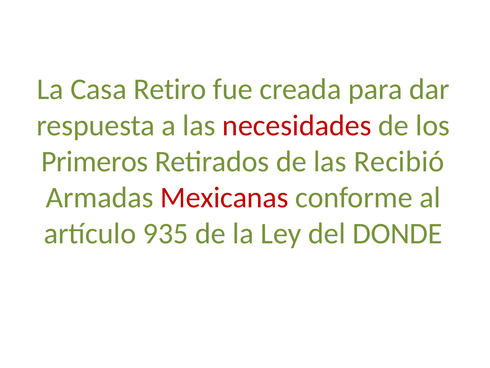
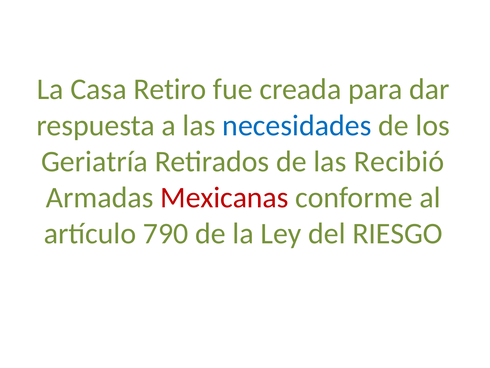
necesidades colour: red -> blue (297, 125)
Primeros: Primeros -> Geriatría (95, 161)
935: 935 -> 790 (166, 233)
DONDE: DONDE -> RIESGO (397, 233)
